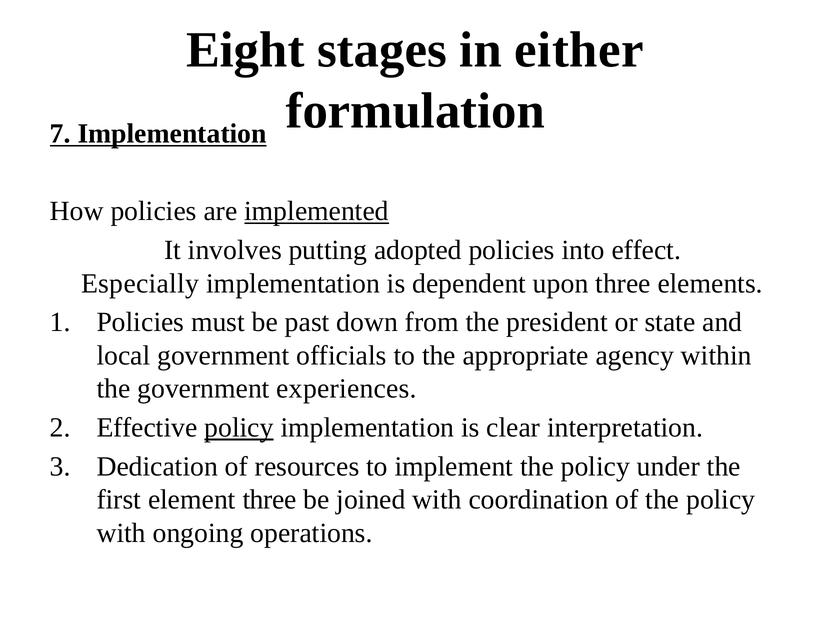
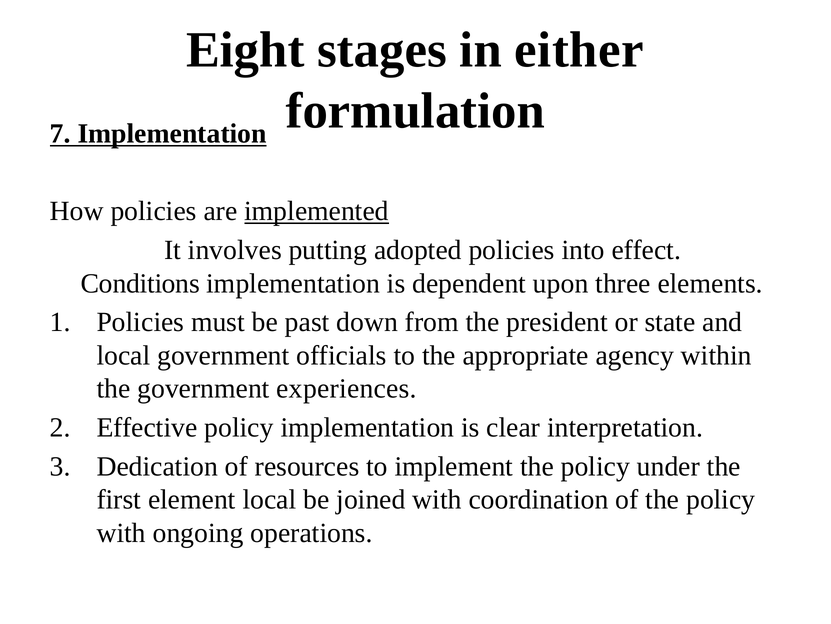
Especially: Especially -> Conditions (140, 283)
policy underline: present -> none (239, 427)
element three: three -> local (269, 499)
